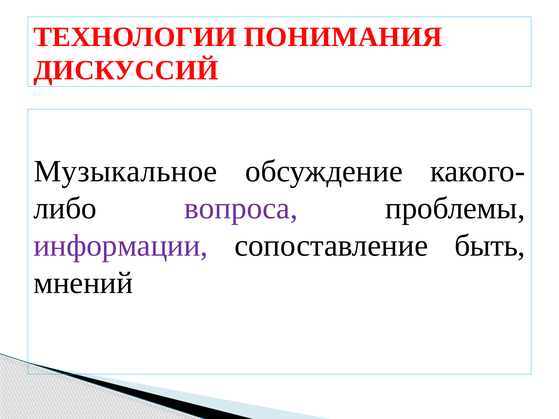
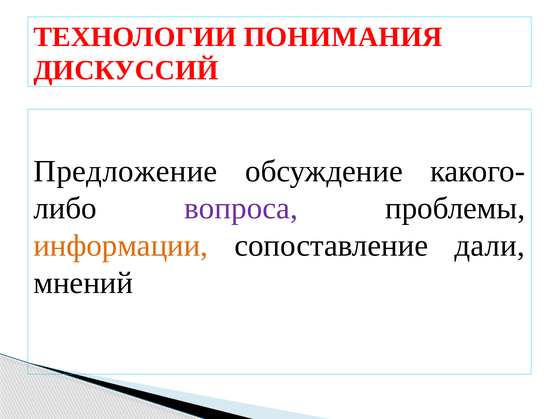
Музыкальное: Музыкальное -> Предложение (126, 171)
информации colour: purple -> orange (121, 246)
быть: быть -> дали (490, 246)
